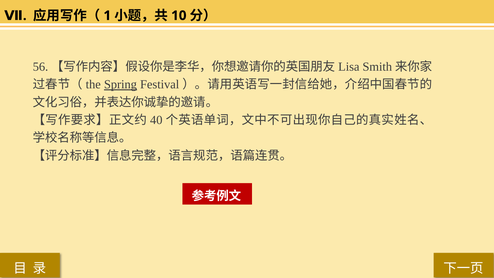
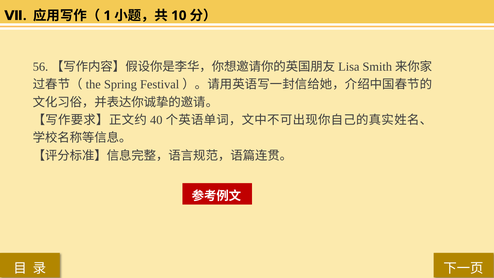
Spring underline: present -> none (120, 84)
